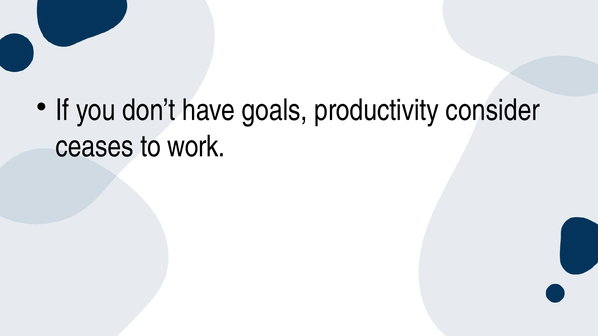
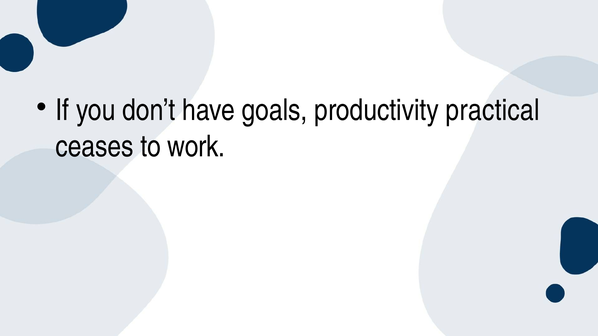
consider: consider -> practical (493, 111)
